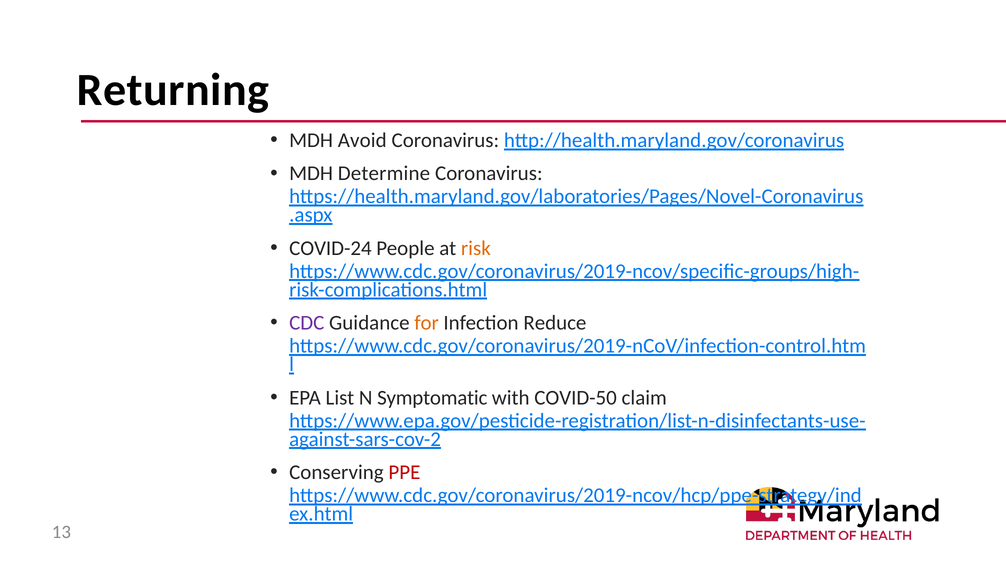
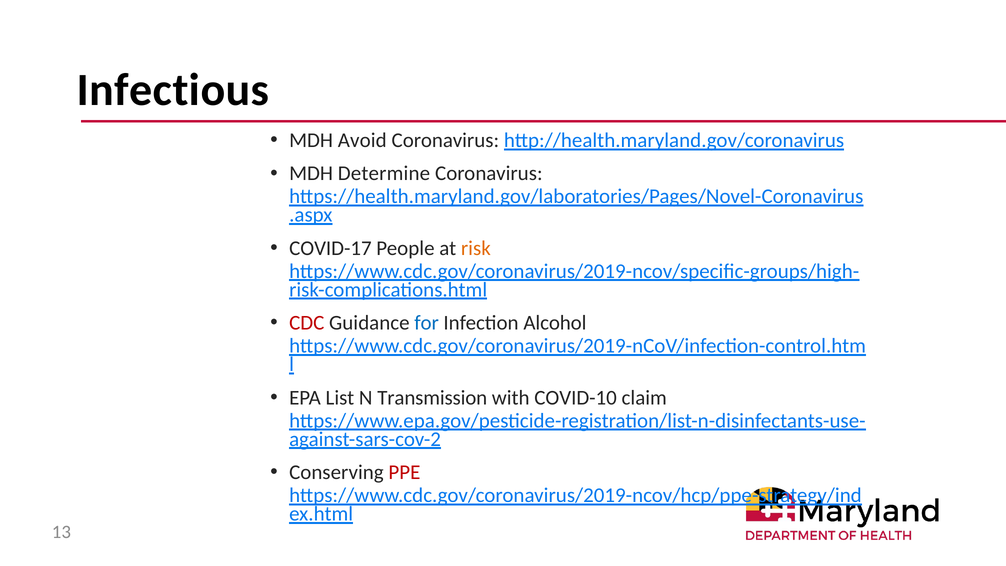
Returning: Returning -> Infectious (173, 90)
COVID-24: COVID-24 -> COVID-17 (330, 248)
CDC colour: purple -> red (307, 323)
for colour: orange -> blue (427, 323)
Reduce: Reduce -> Alcohol (555, 323)
Symptomatic: Symptomatic -> Transmission (432, 398)
COVID-50: COVID-50 -> COVID-10 (576, 398)
